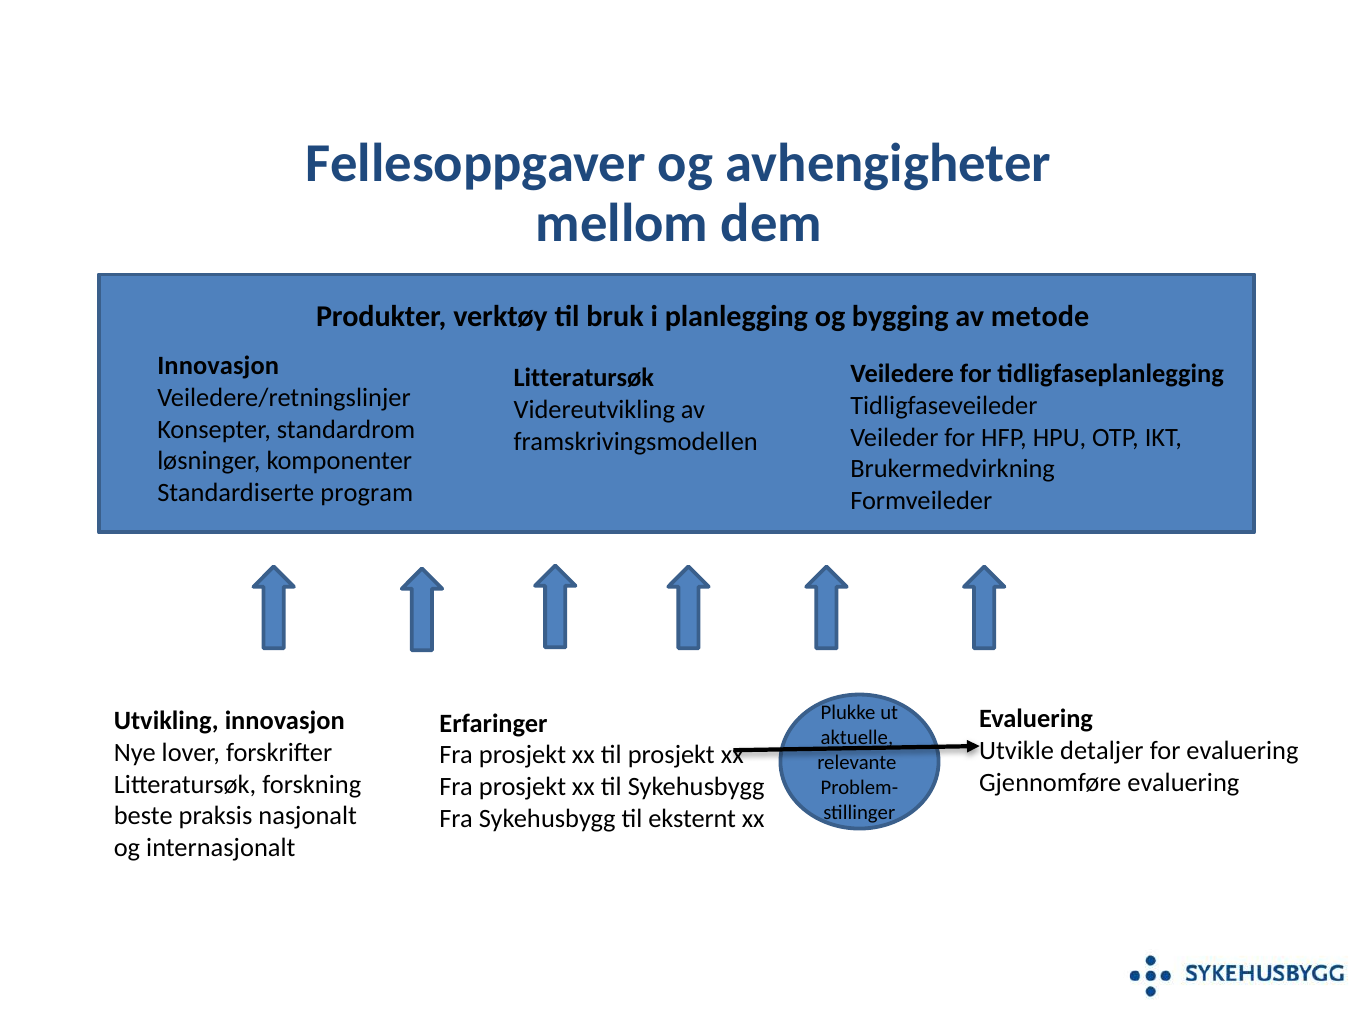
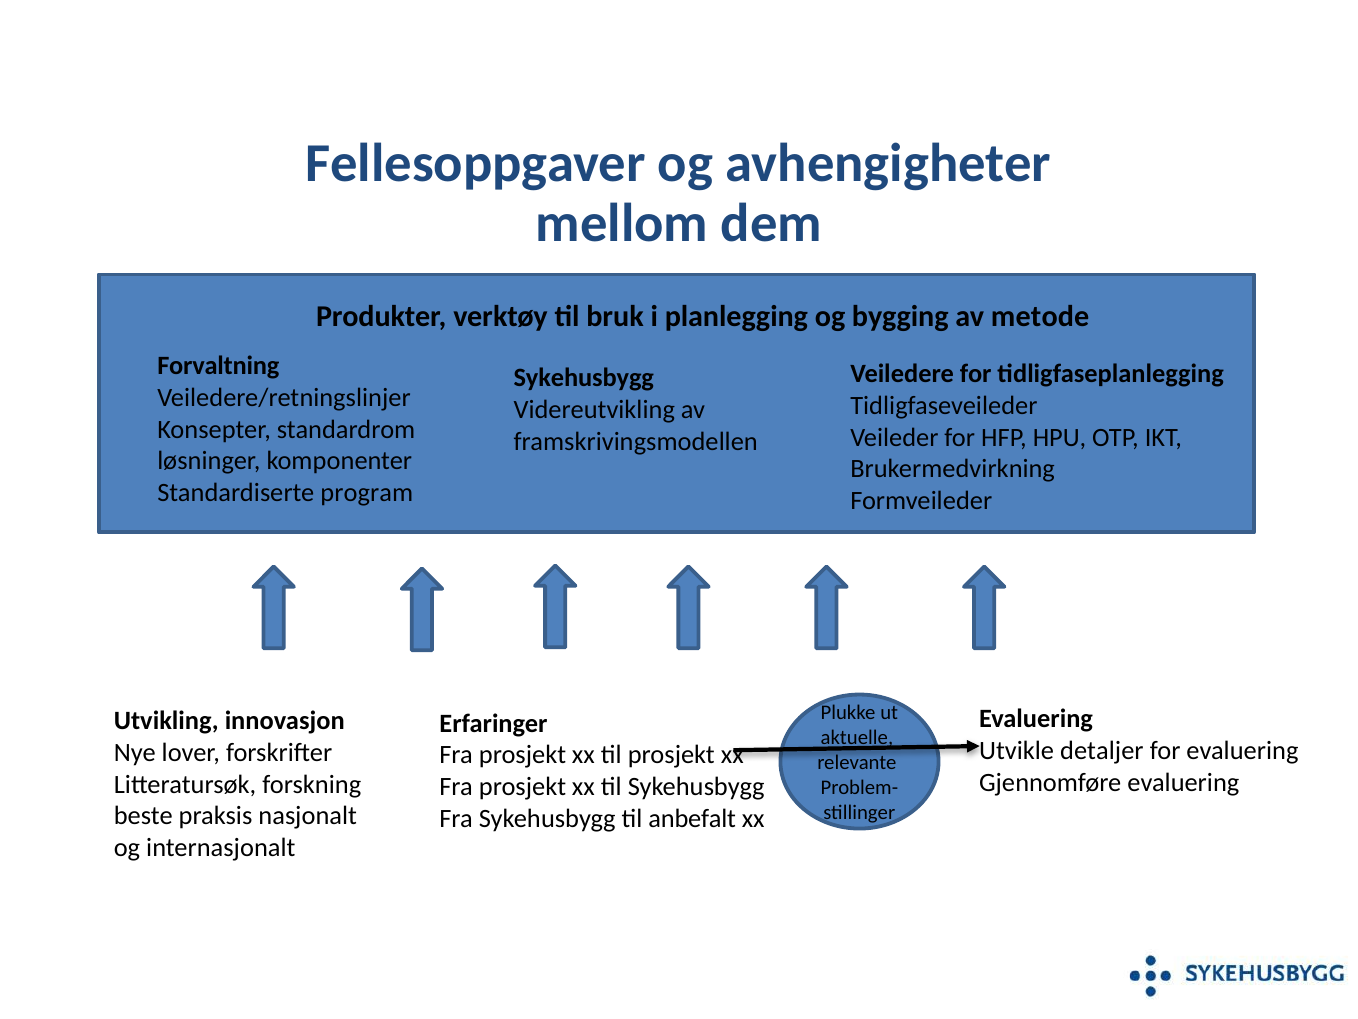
Innovasjon: Innovasjon -> Forvaltning (218, 366)
Litteratursøk: Litteratursøk -> Sykehusbygg (584, 378)
eksternt: eksternt -> anbefalt (692, 818)
